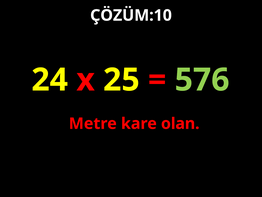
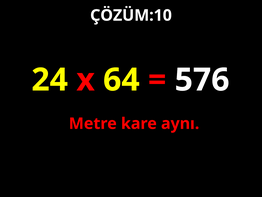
25: 25 -> 64 (121, 80)
576 colour: light green -> white (202, 80)
olan: olan -> aynı (180, 123)
